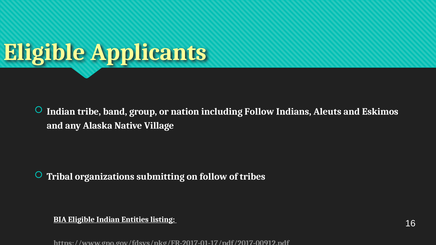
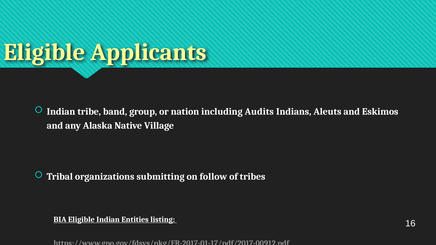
including Follow: Follow -> Audits (259, 112)
